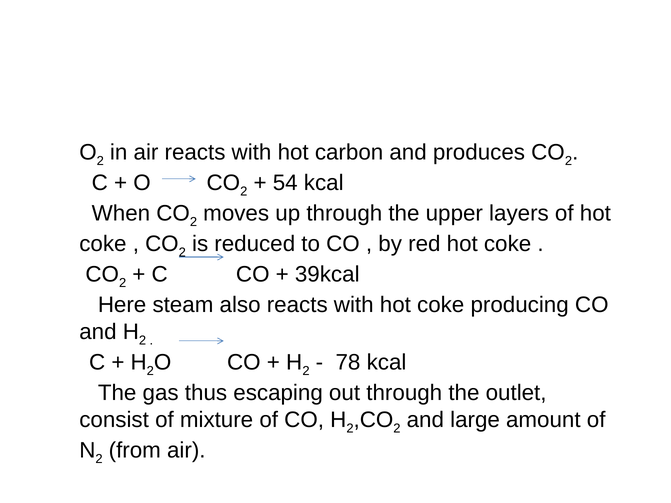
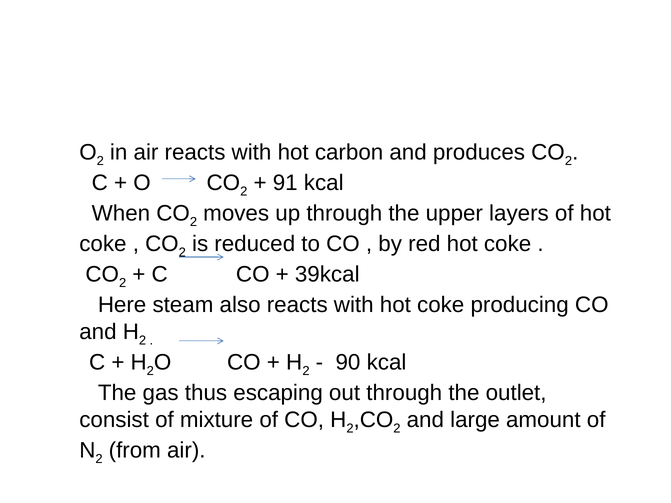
54: 54 -> 91 (285, 183)
78: 78 -> 90 (348, 363)
